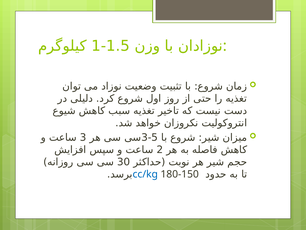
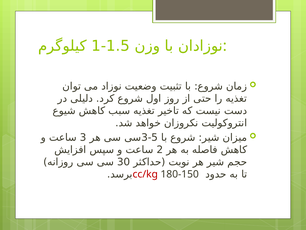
cc/kg colour: blue -> red (145, 174)
